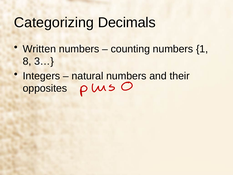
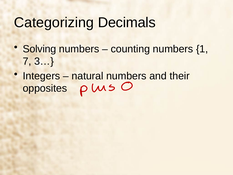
Written: Written -> Solving (39, 49)
8: 8 -> 7 (27, 61)
